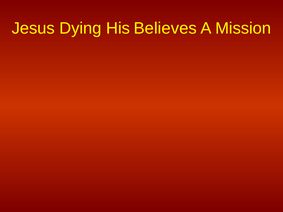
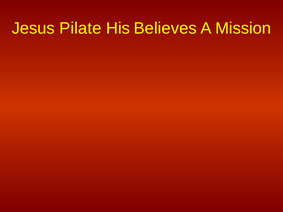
Dying: Dying -> Pilate (80, 28)
